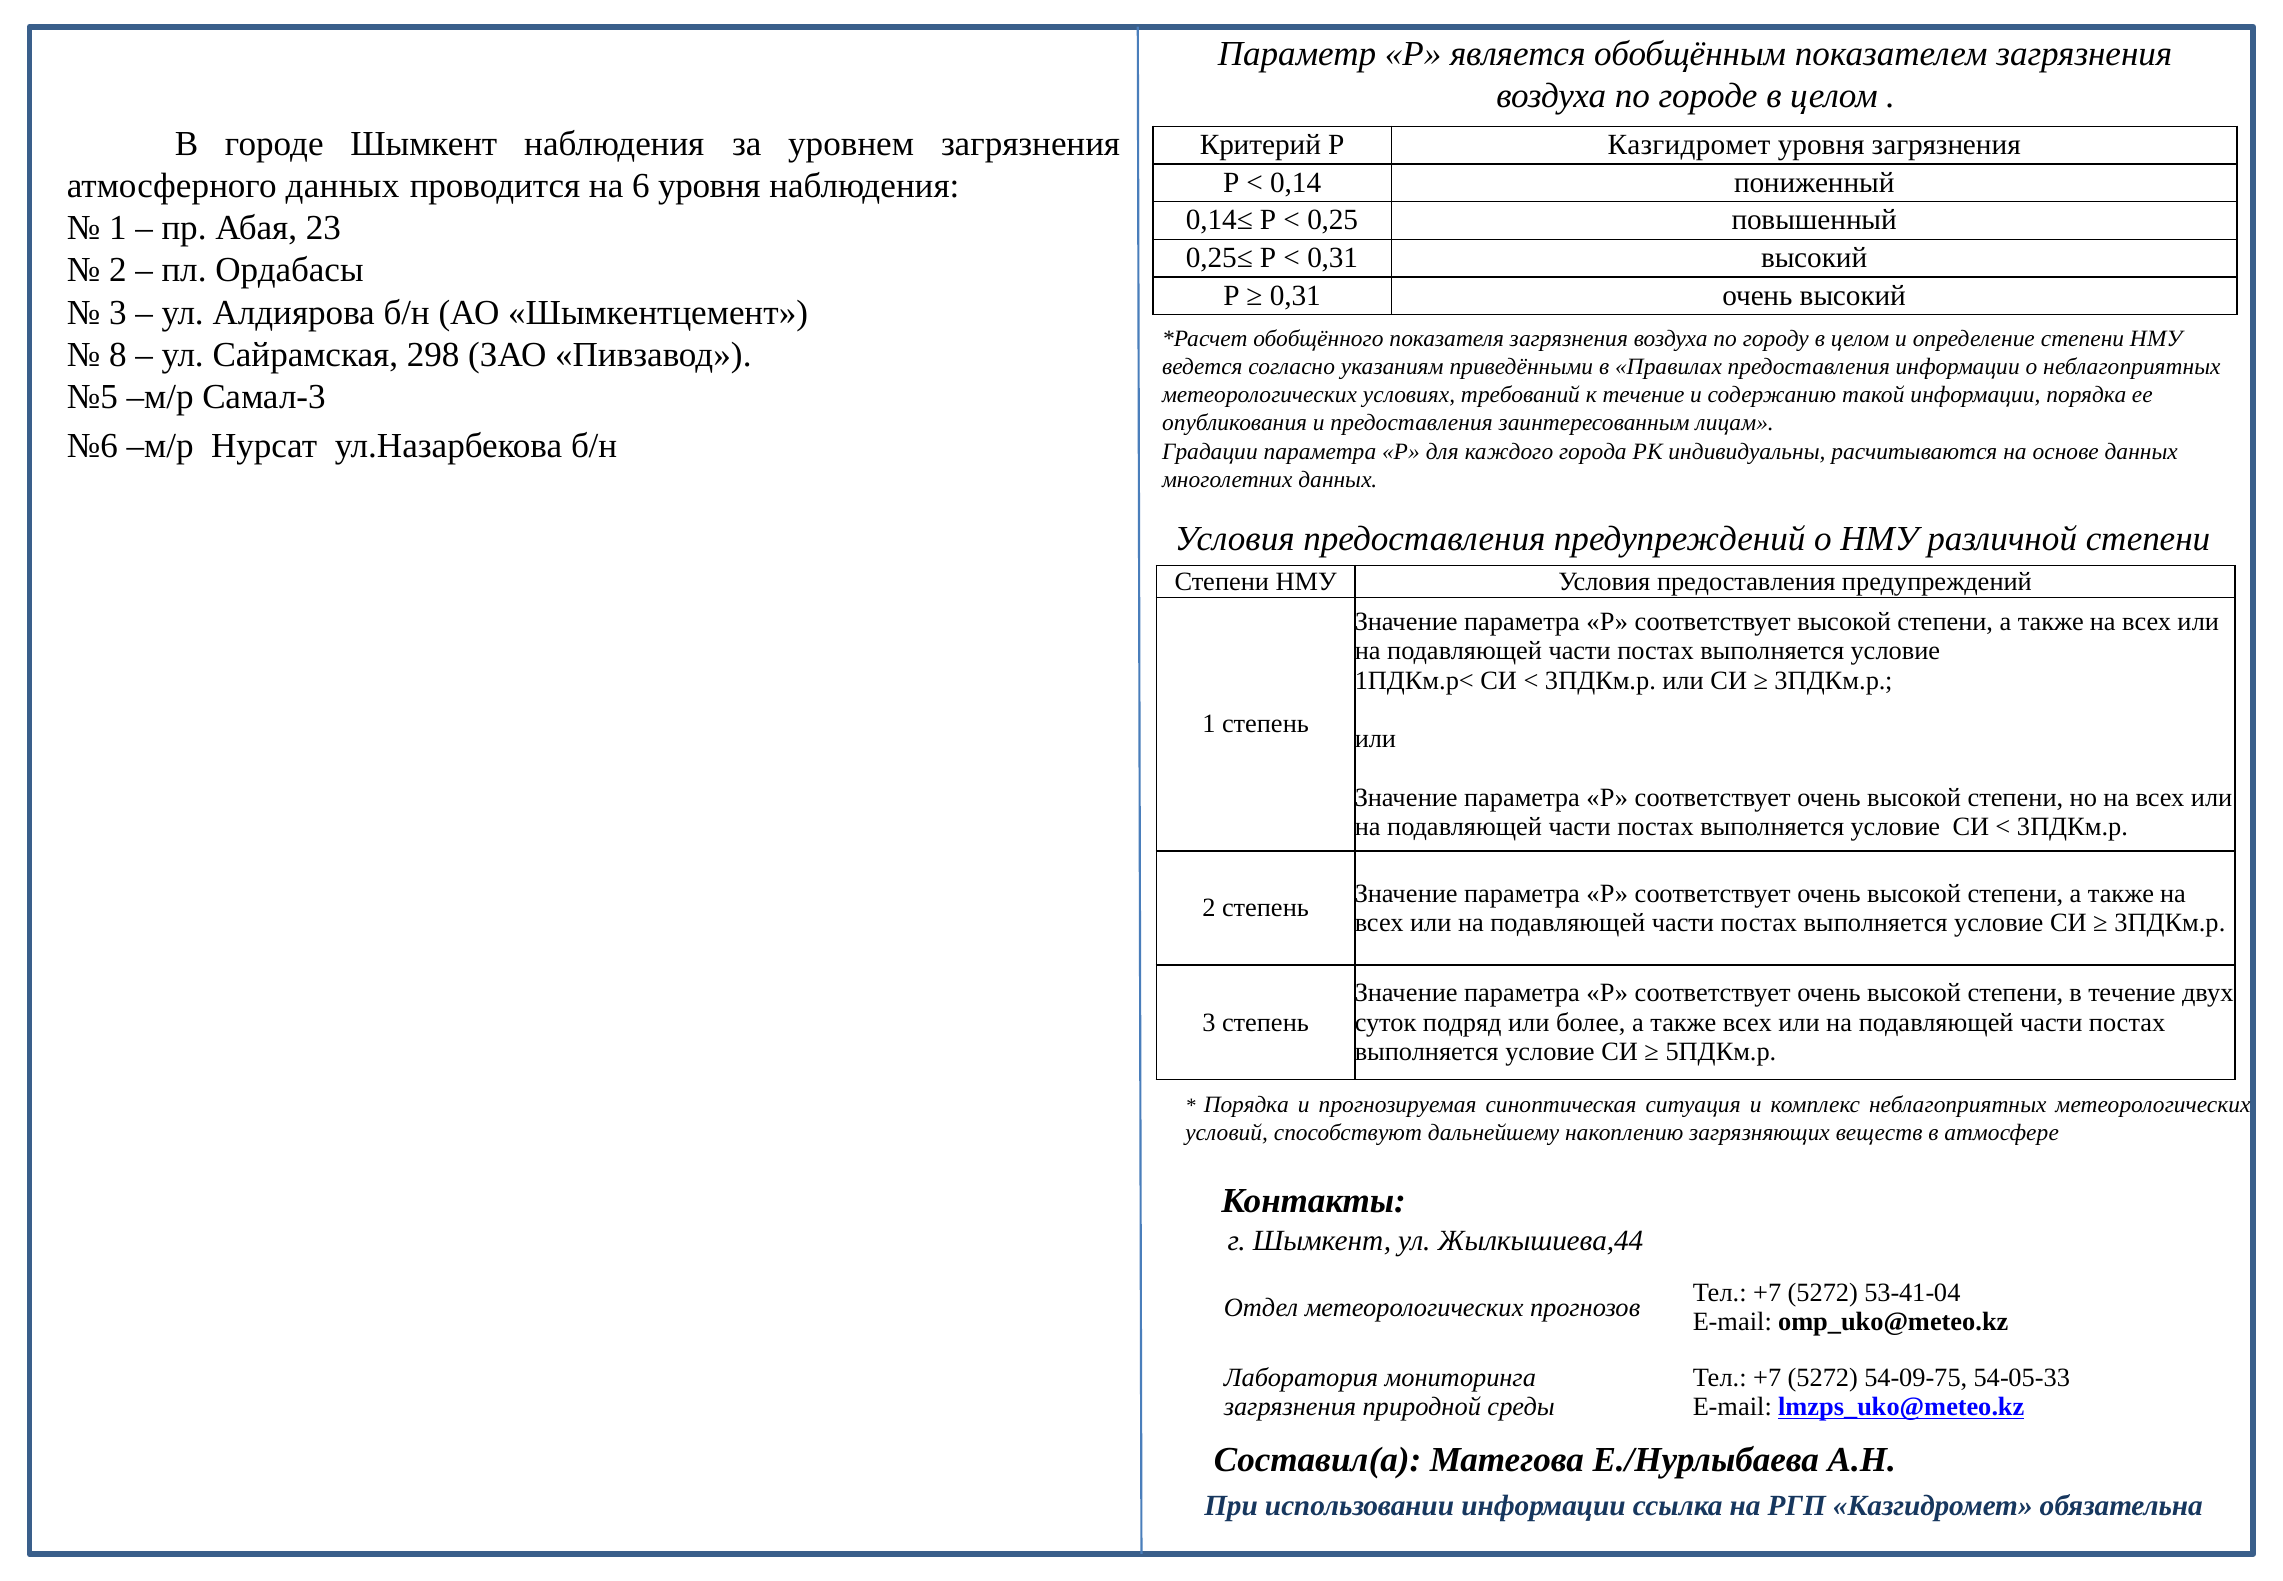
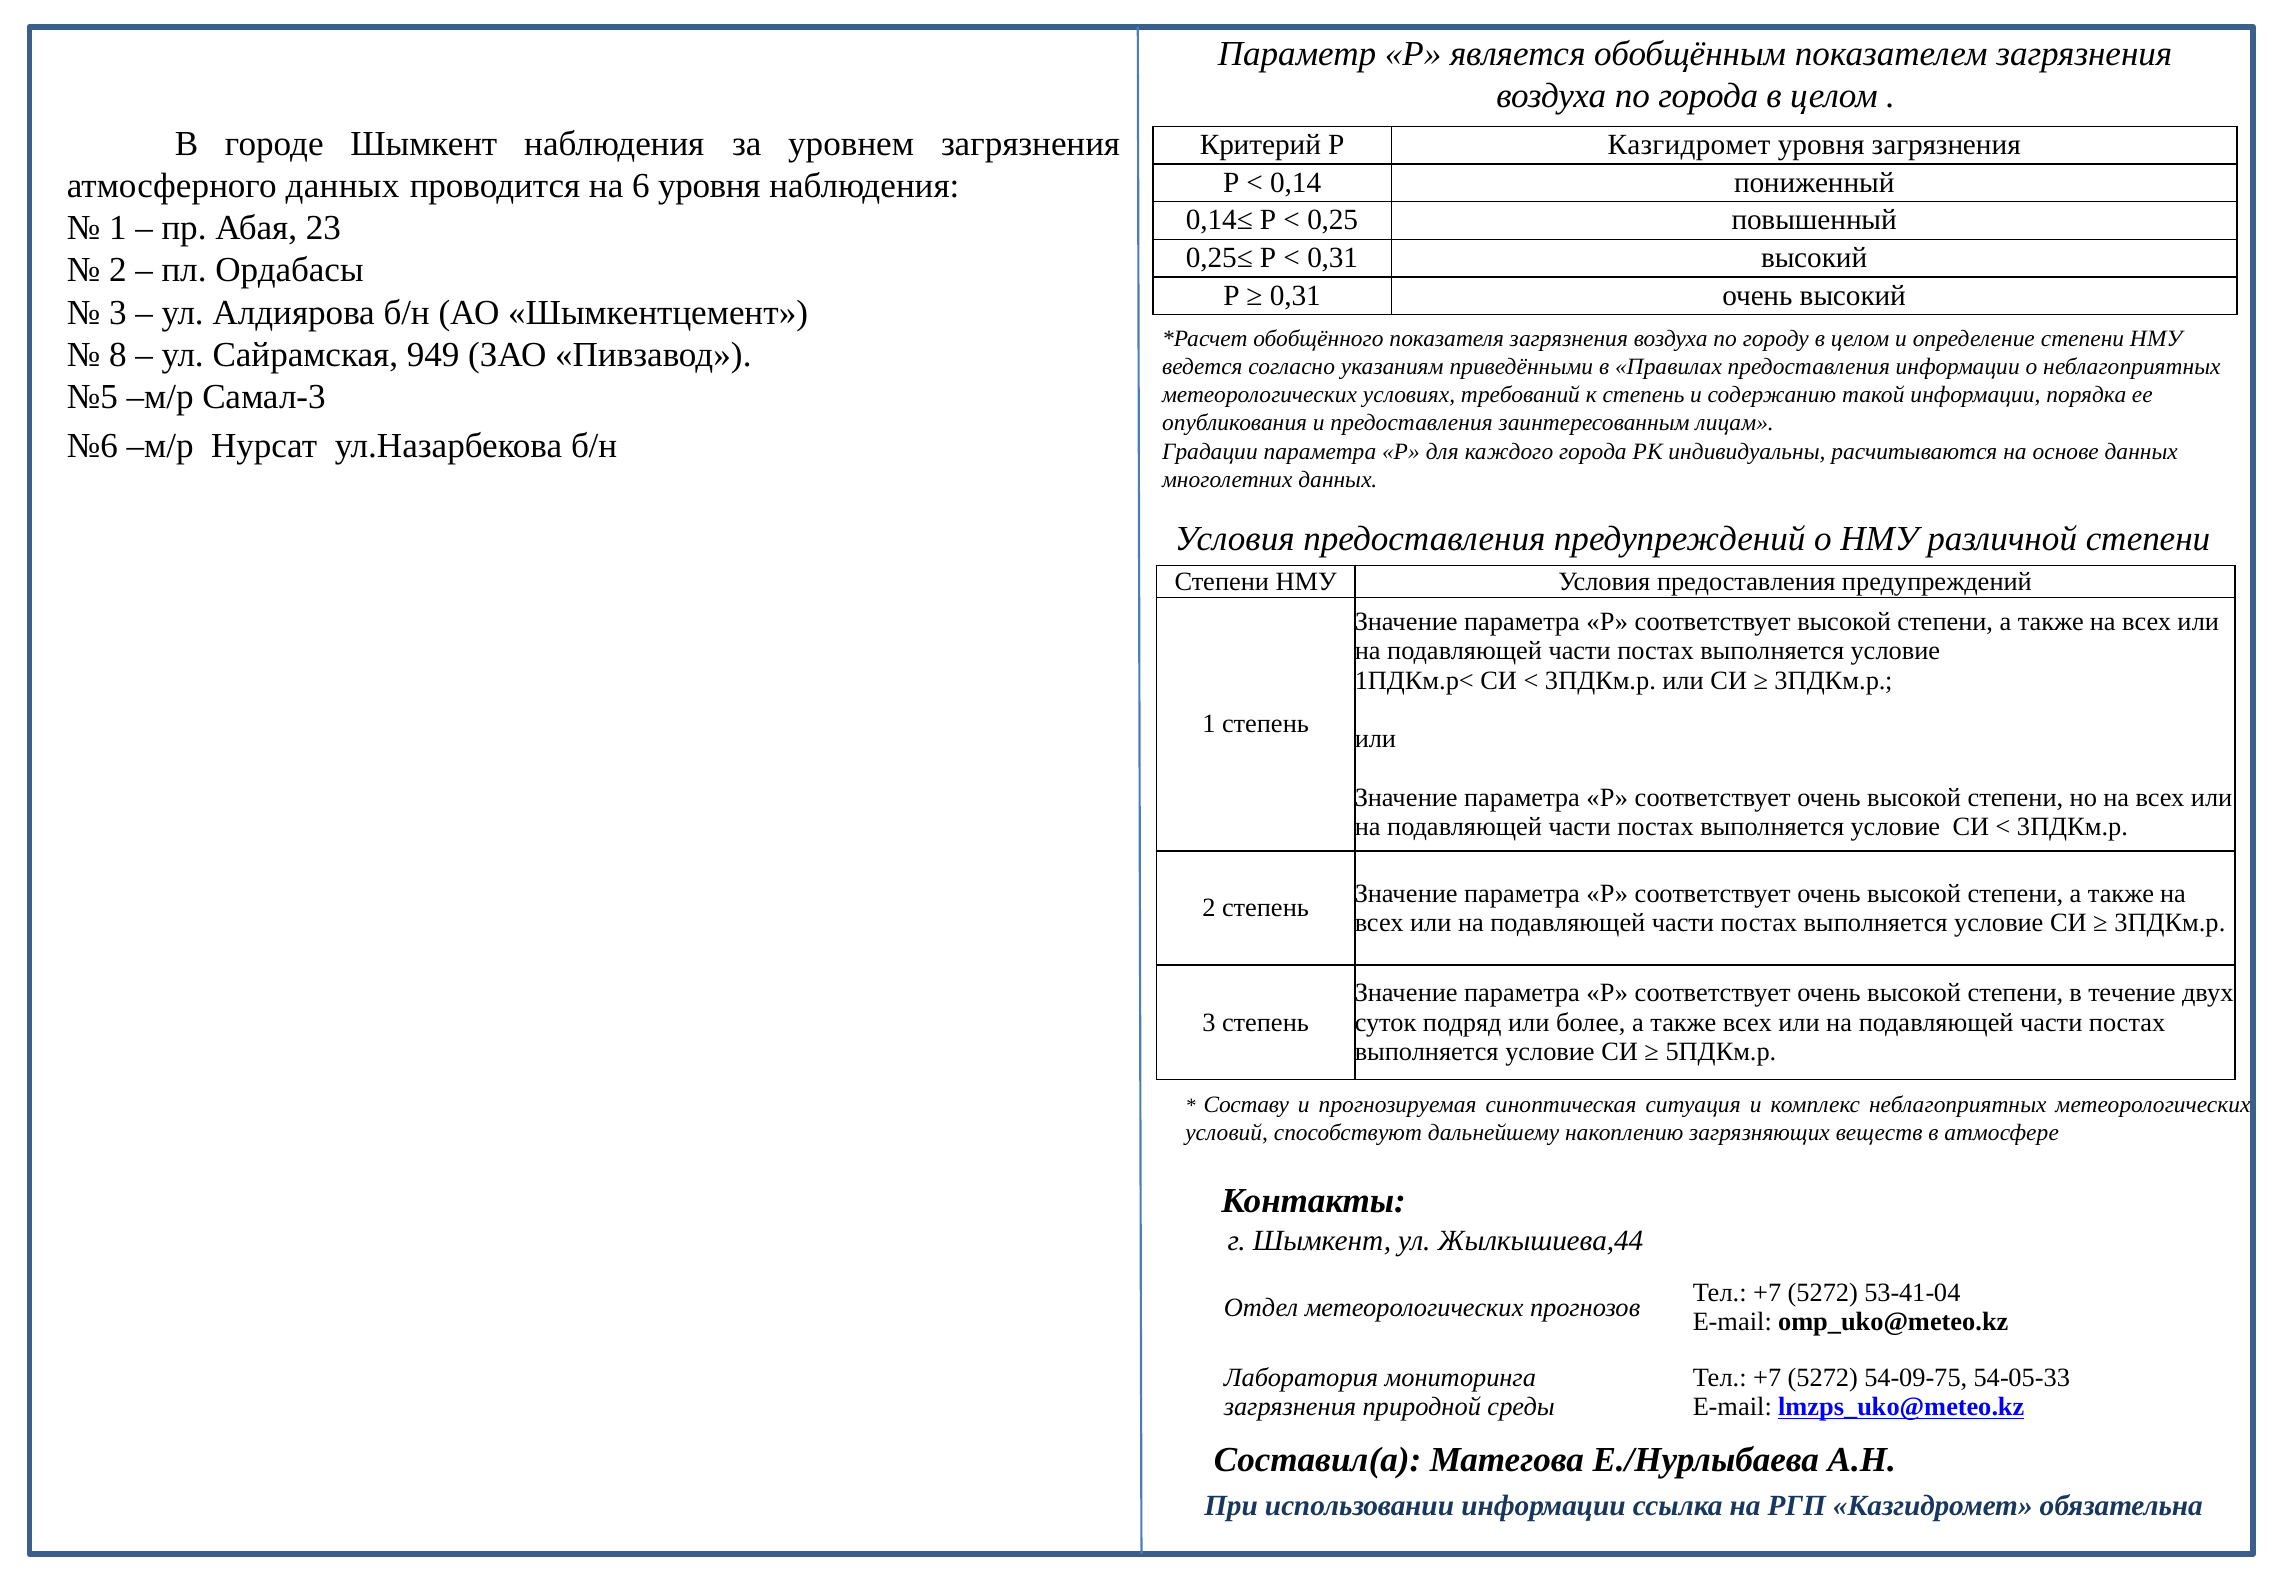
по городе: городе -> города (1708, 96)
298: 298 -> 949 (433, 354)
к течение: течение -> степень (1644, 395)
Порядка: Порядка -> Составу (1246, 1104)
